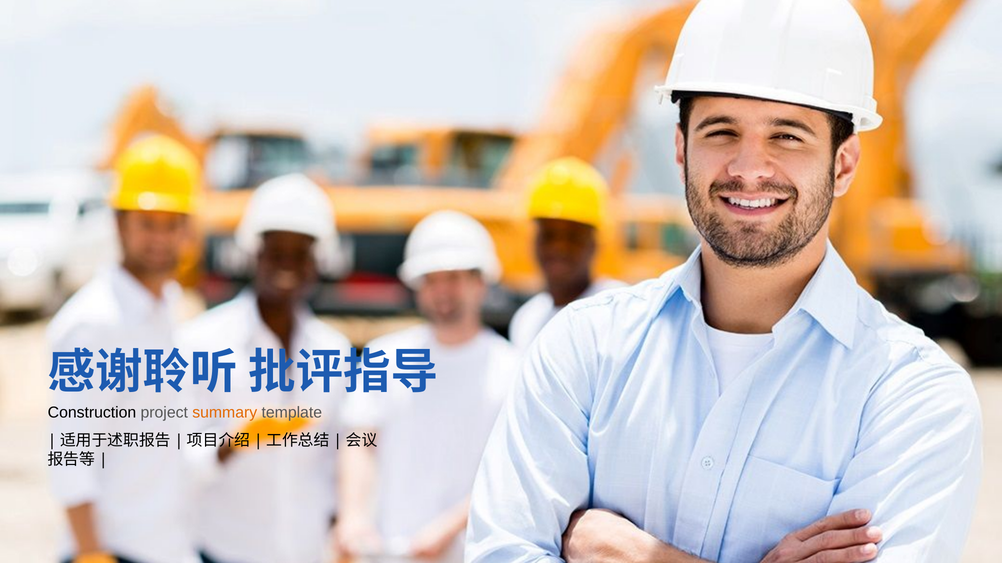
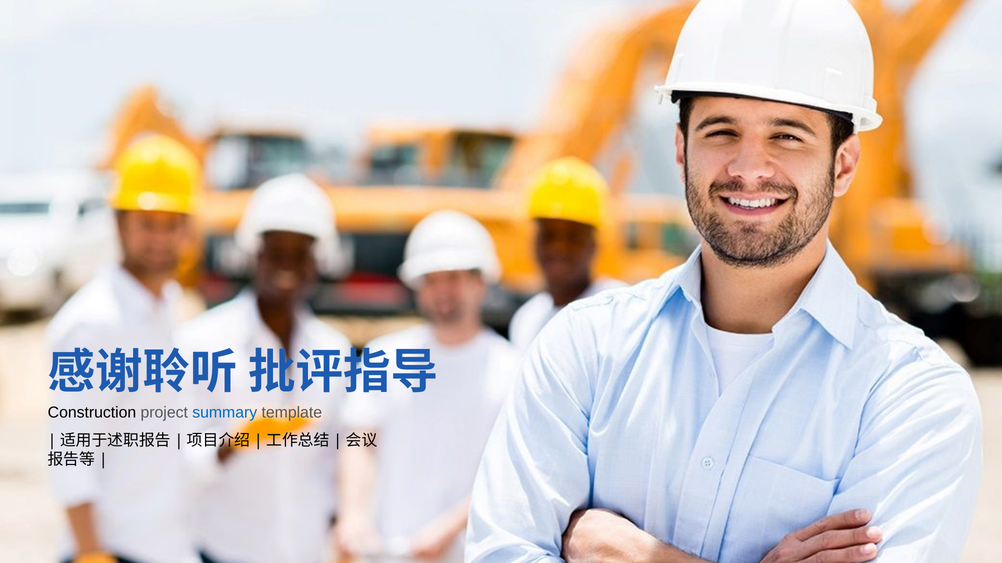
summary colour: orange -> blue (225, 413)
